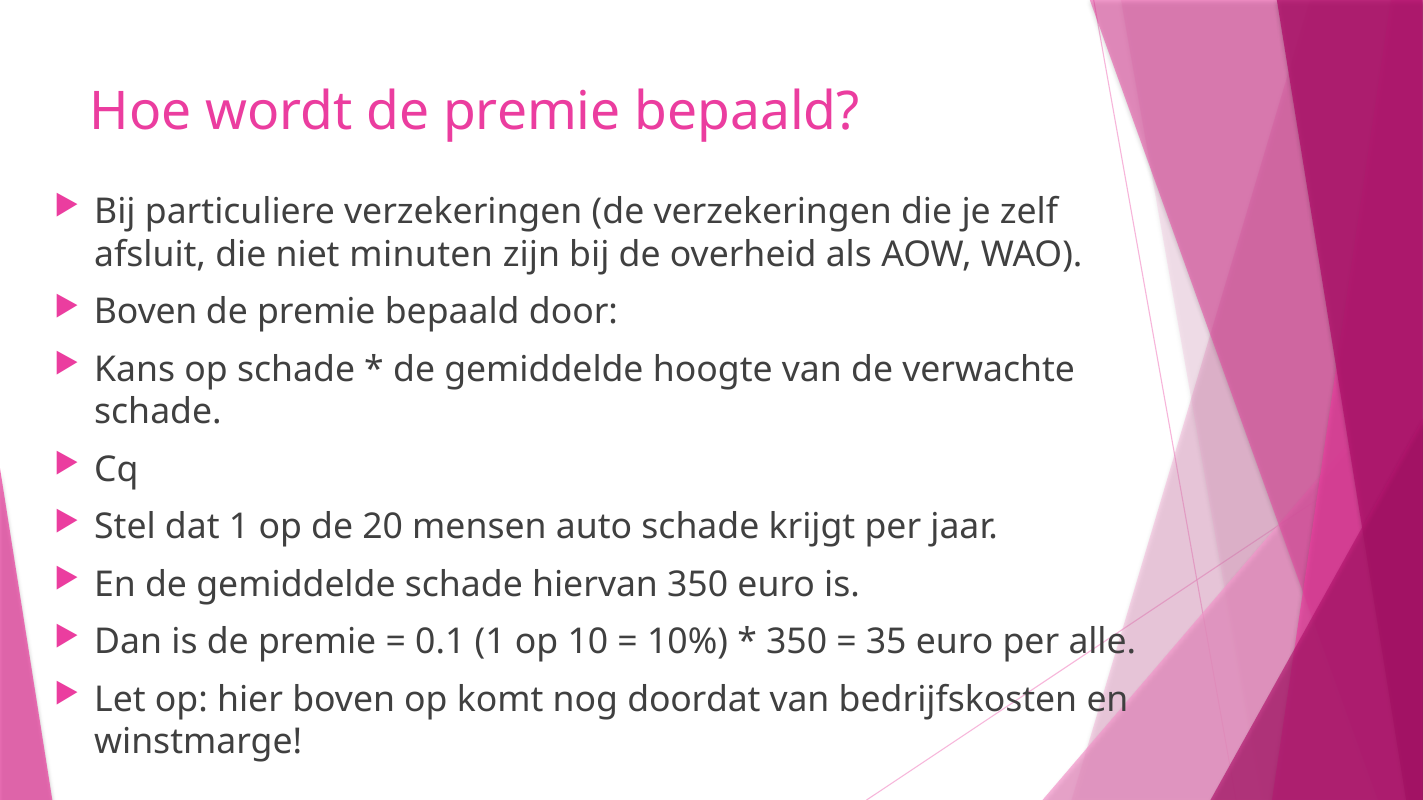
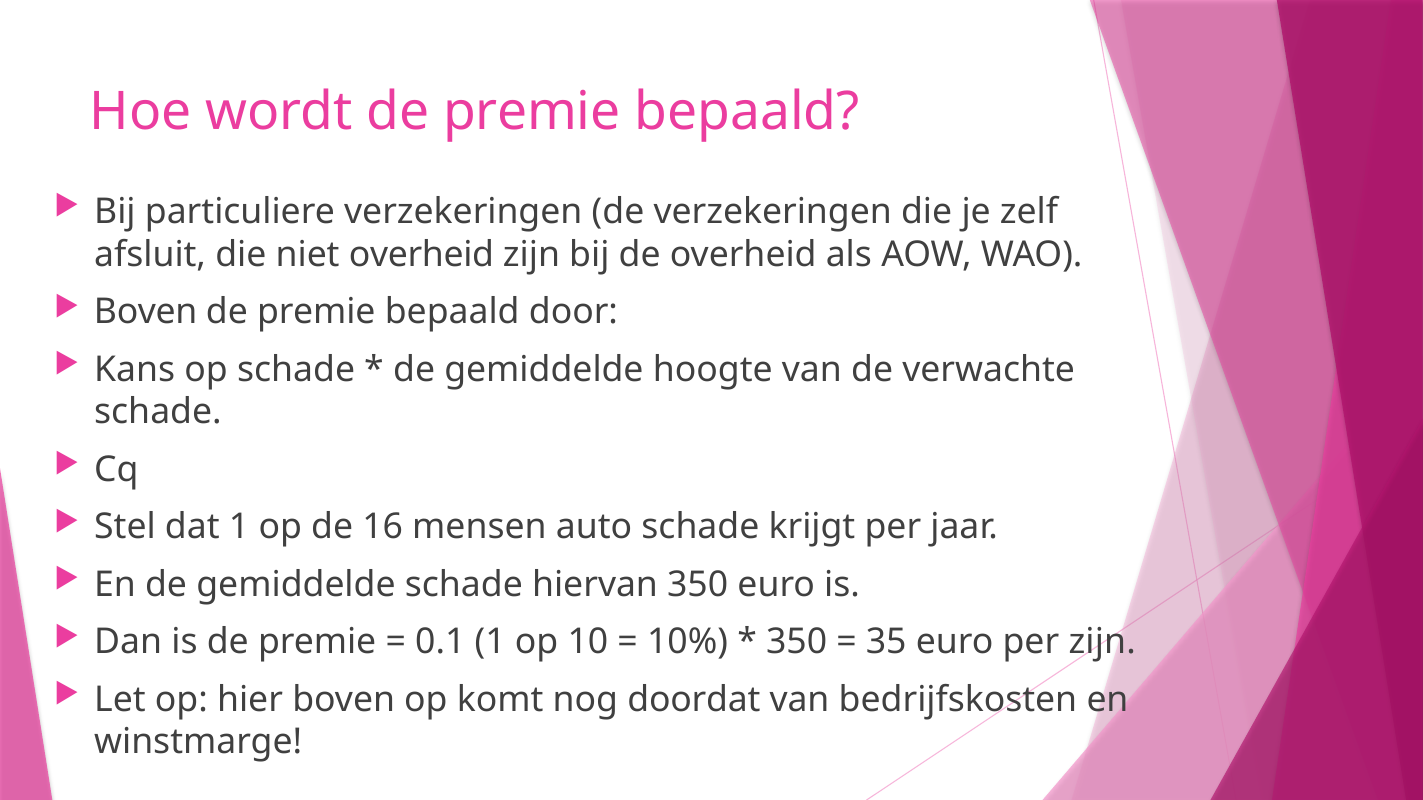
niet minuten: minuten -> overheid (422, 254)
20: 20 -> 16 (383, 527)
per alle: alle -> zijn (1102, 642)
